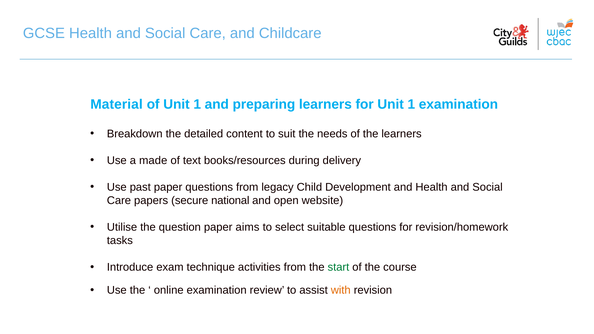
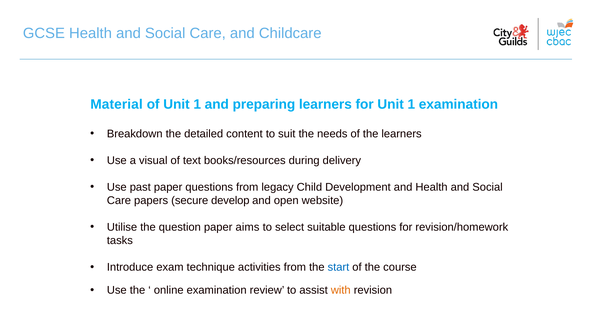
made: made -> visual (153, 160)
national: national -> develop (230, 201)
start colour: green -> blue (338, 267)
